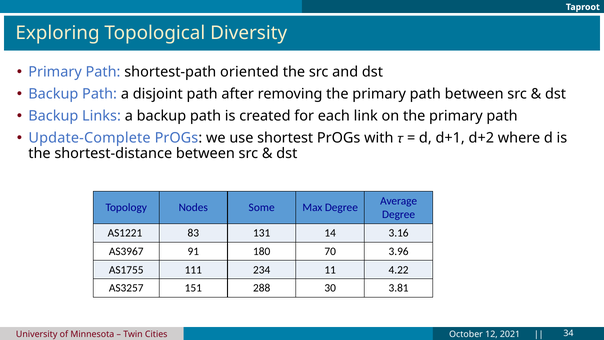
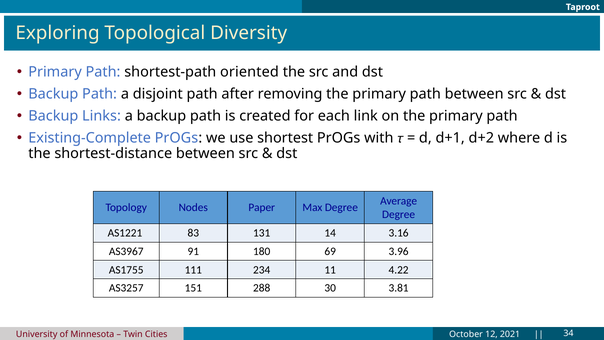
Update-Complete: Update-Complete -> Existing-Complete (90, 138)
Some: Some -> Paper (262, 208)
70: 70 -> 69 (330, 251)
